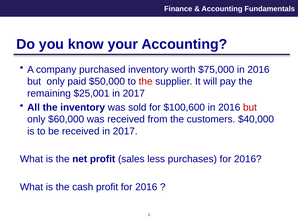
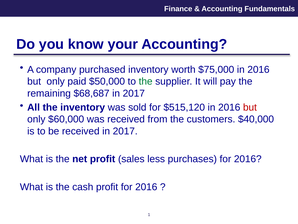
the colour: red -> green (146, 81)
$25,001: $25,001 -> $68,687 (92, 93)
$100,600: $100,600 -> $515,120 (184, 107)
